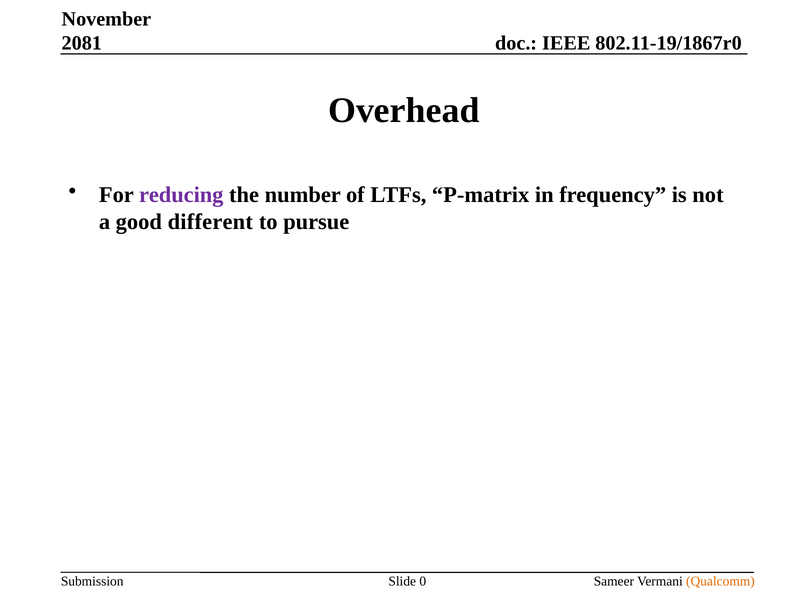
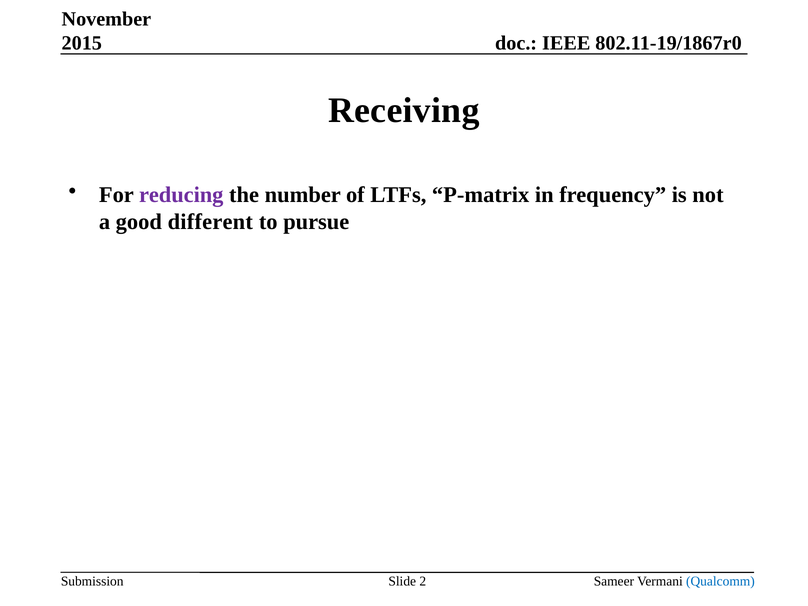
2081: 2081 -> 2015 (82, 43)
Overhead: Overhead -> Receiving (404, 110)
0: 0 -> 2 (423, 581)
Qualcomm colour: orange -> blue (720, 581)
